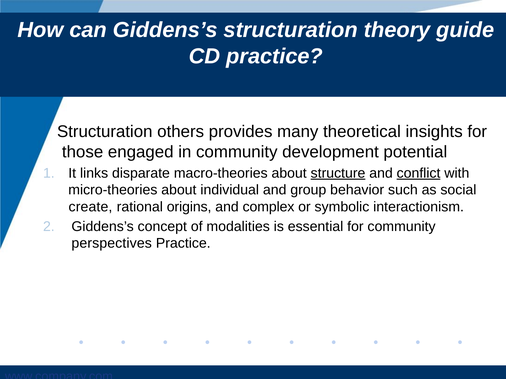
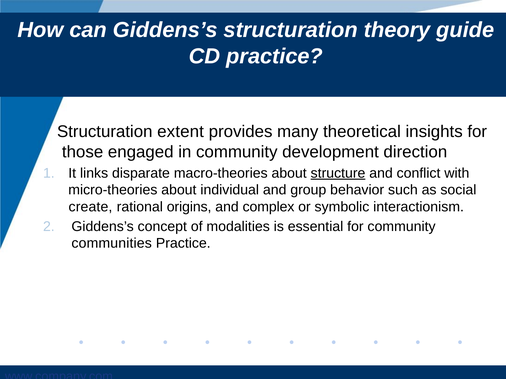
others: others -> extent (181, 132)
potential: potential -> direction (415, 152)
conflict underline: present -> none (419, 173)
perspectives: perspectives -> communities (112, 244)
